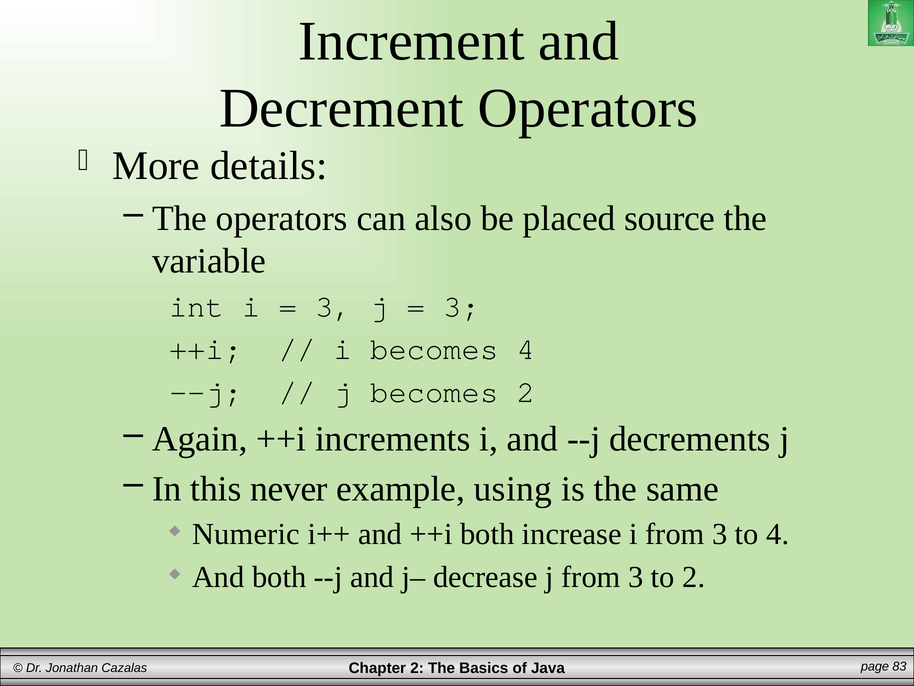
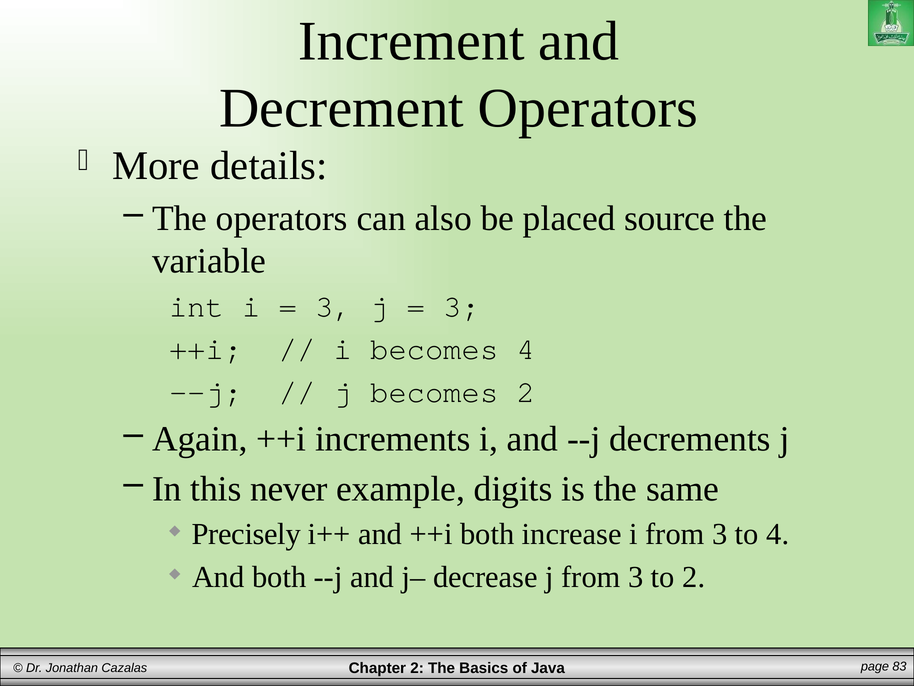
using: using -> digits (513, 489)
Numeric: Numeric -> Precisely (246, 534)
